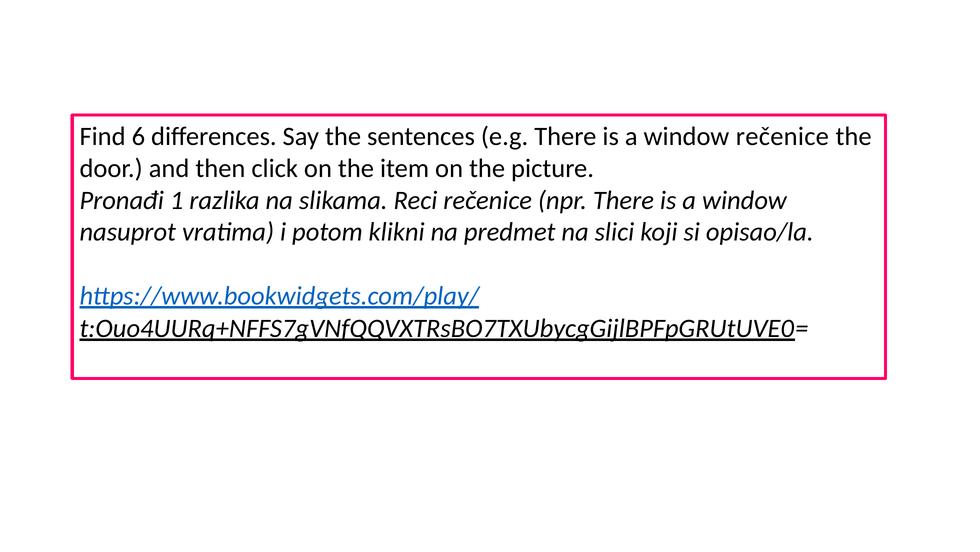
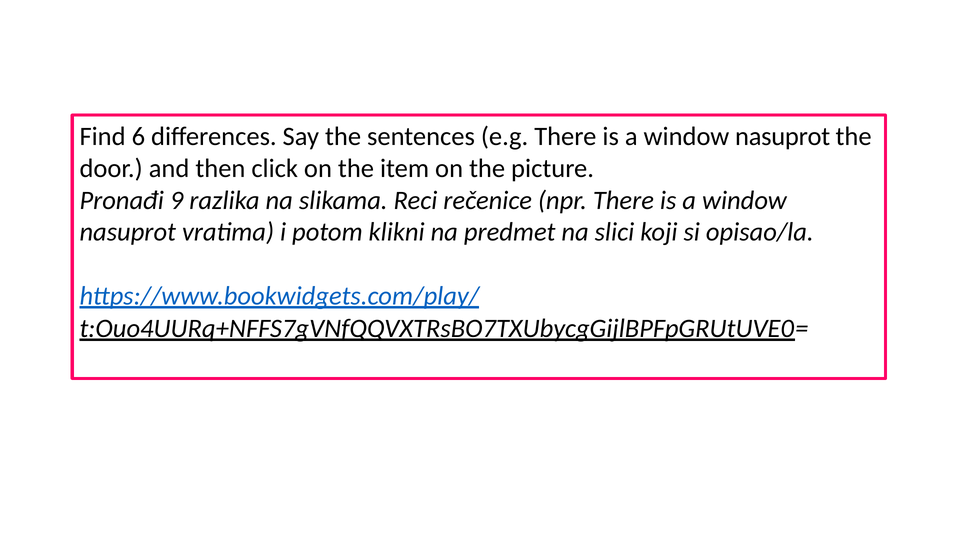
rečenice: rečenice -> nasuprot (783, 136)
1: 1 -> 9 (177, 200)
